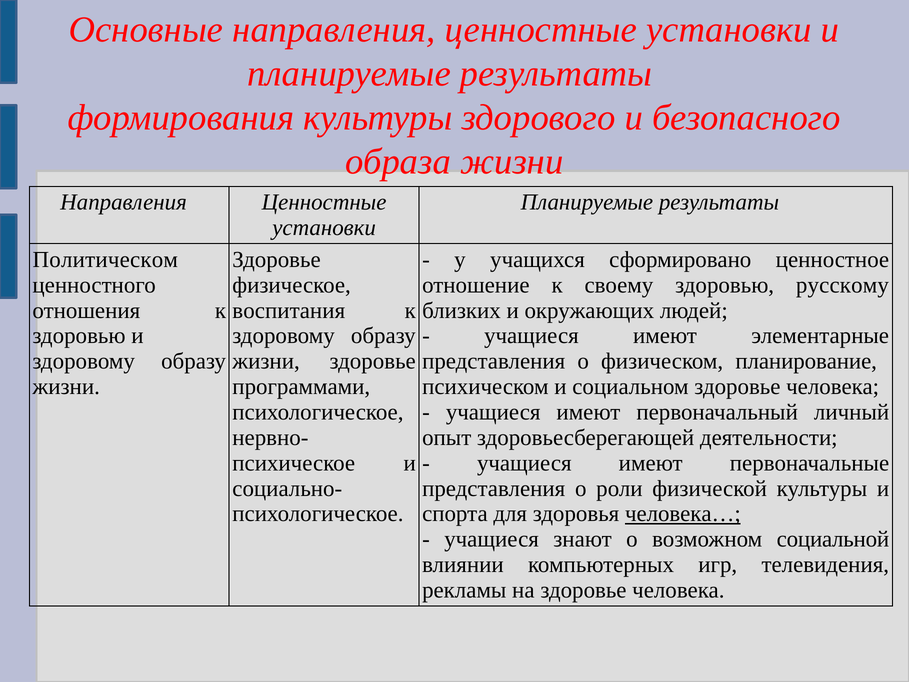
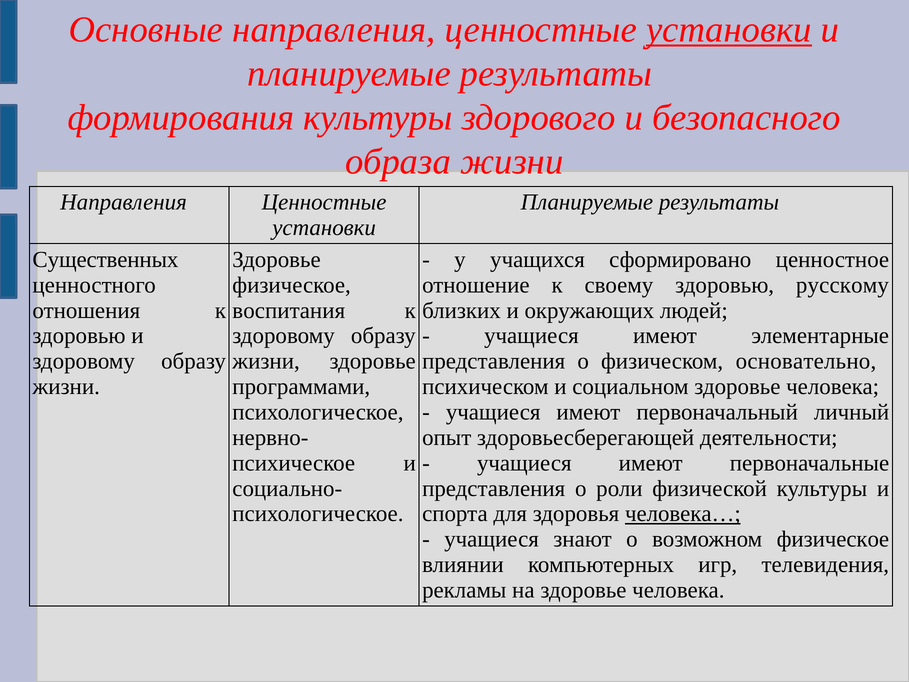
установки underline: none -> present (729, 30)
Политическом: Политическом -> Существенных (105, 259)
планирование: планирование -> основательно (806, 361)
возможном социальной: социальной -> физическое (833, 539)
